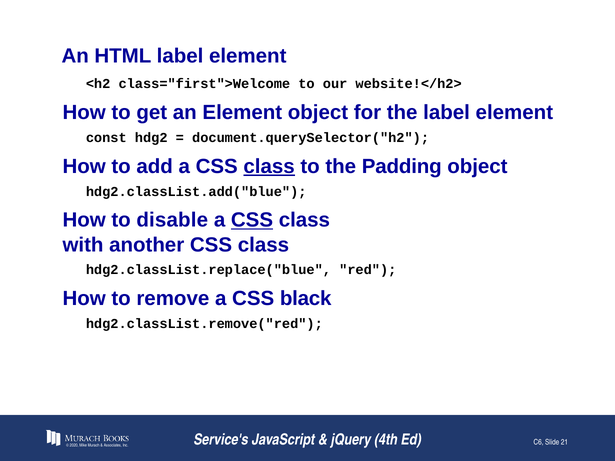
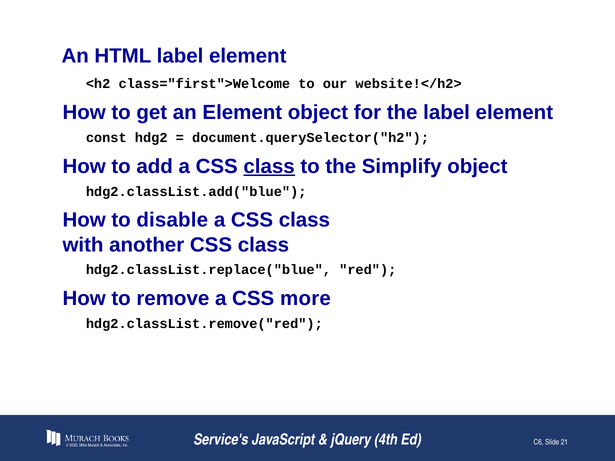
Padding: Padding -> Simplify (402, 166)
CSS underline: present -> none (252, 220)
black: black -> more (305, 299)
